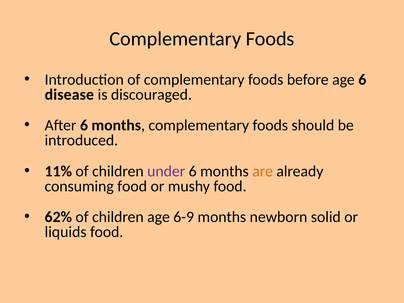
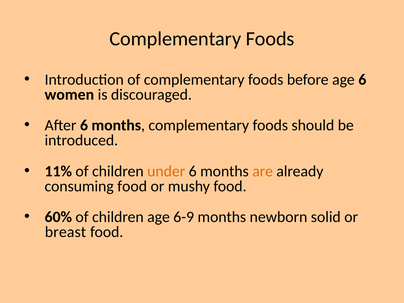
disease: disease -> women (69, 95)
under colour: purple -> orange (166, 171)
62%: 62% -> 60% (58, 217)
liquids: liquids -> breast (66, 232)
